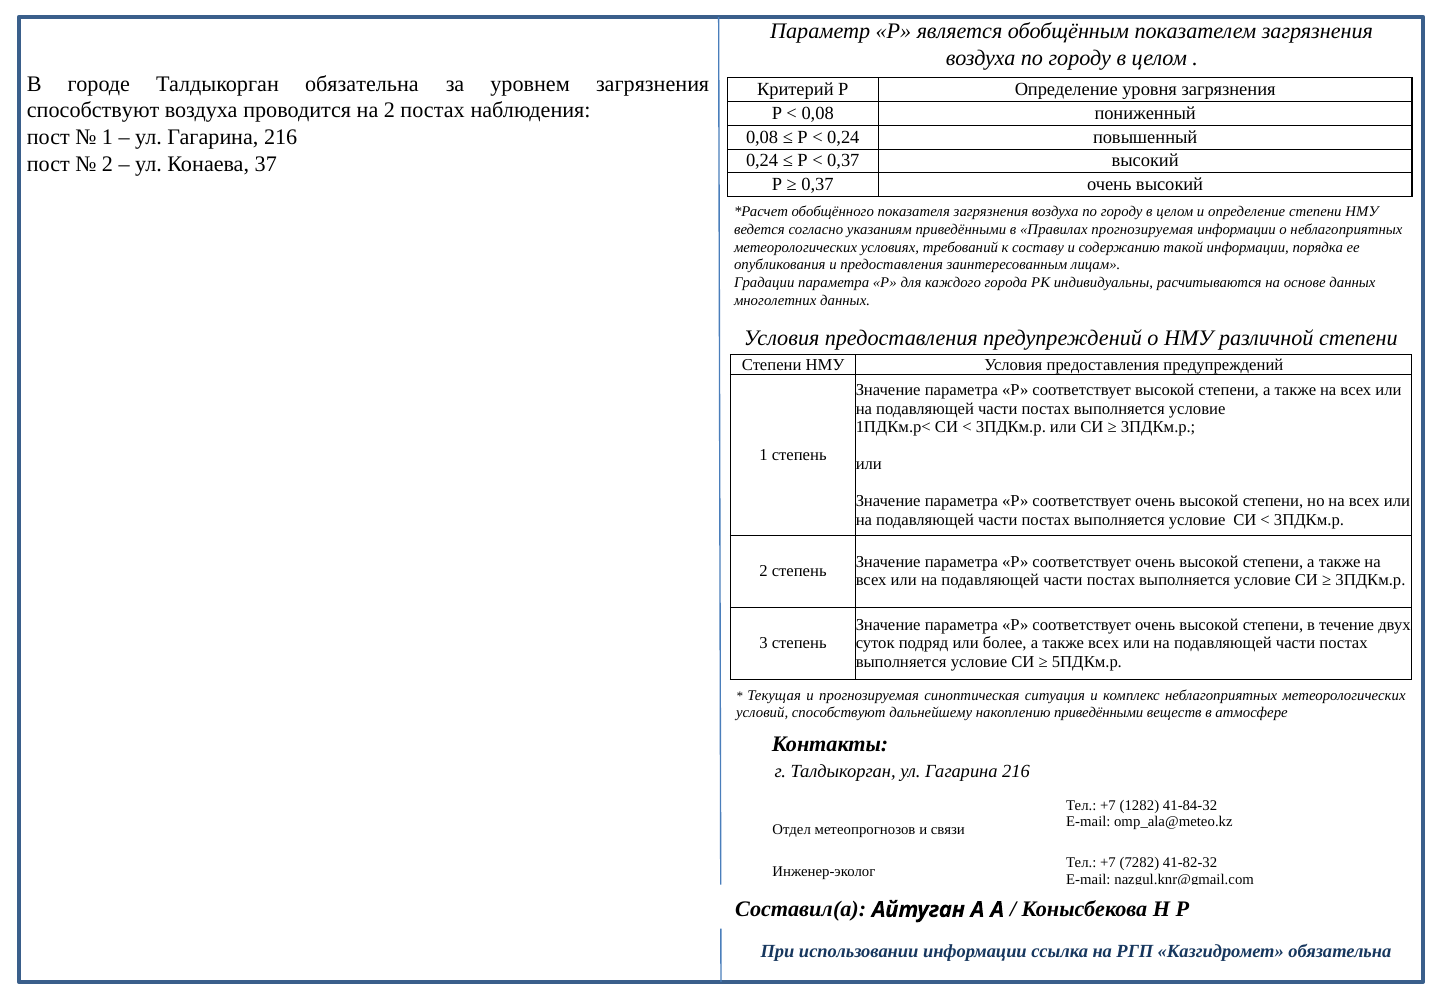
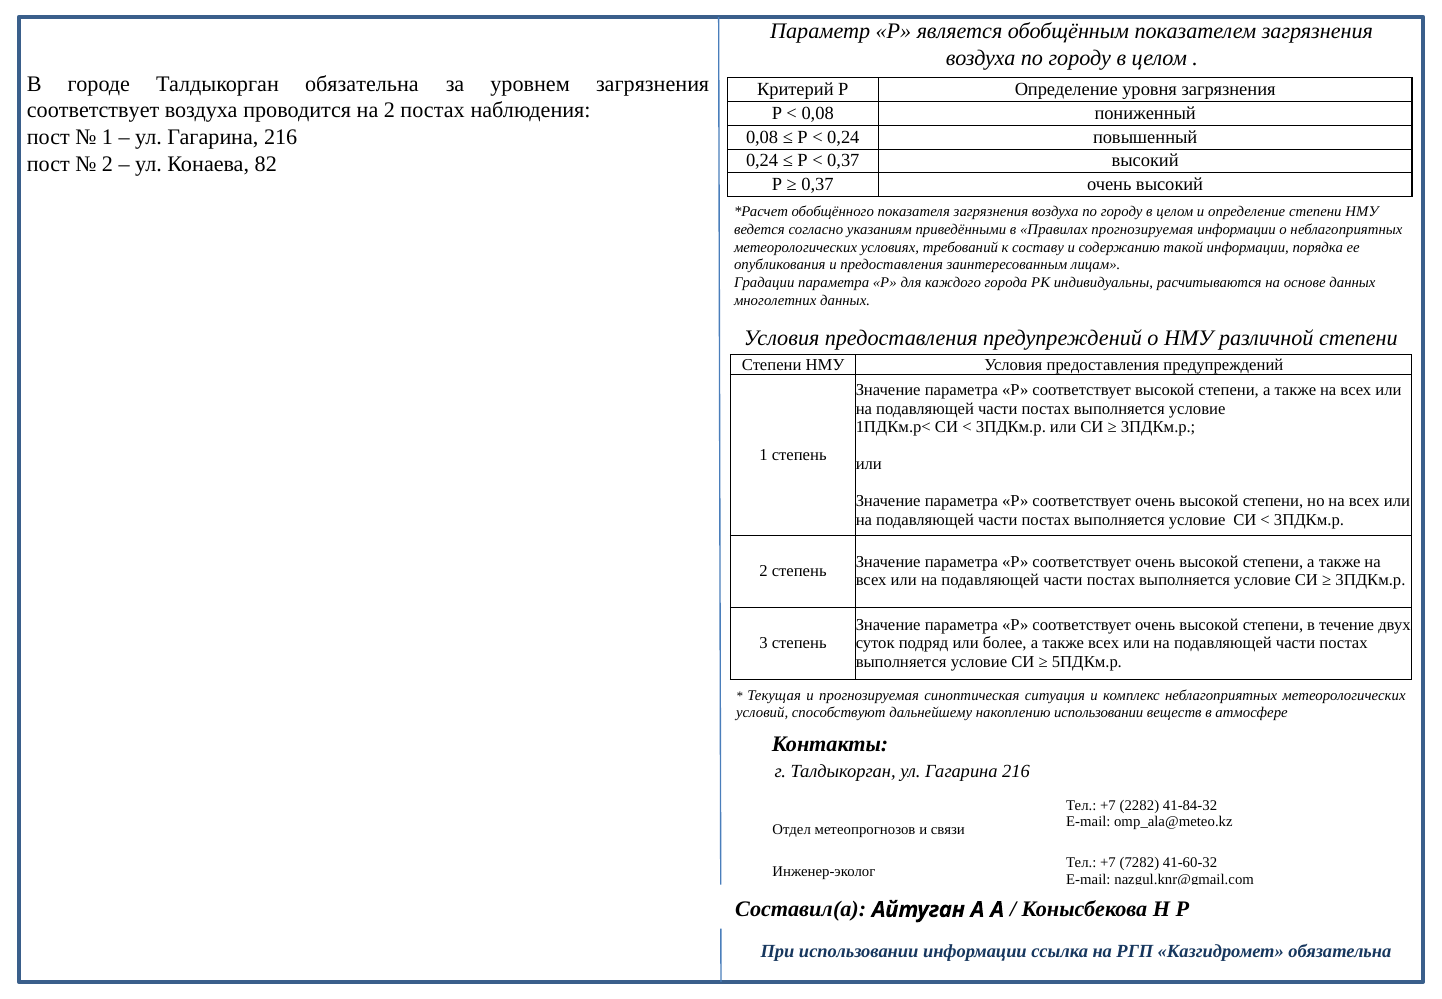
способствуют: способствуют -> соответствует (93, 110)
37: 37 -> 82 (266, 164)
накоплению приведёнными: приведёнными -> использовании (1099, 712)
1282: 1282 -> 2282 (1139, 805)
41-82-32: 41-82-32 -> 41-60-32 (1190, 862)
